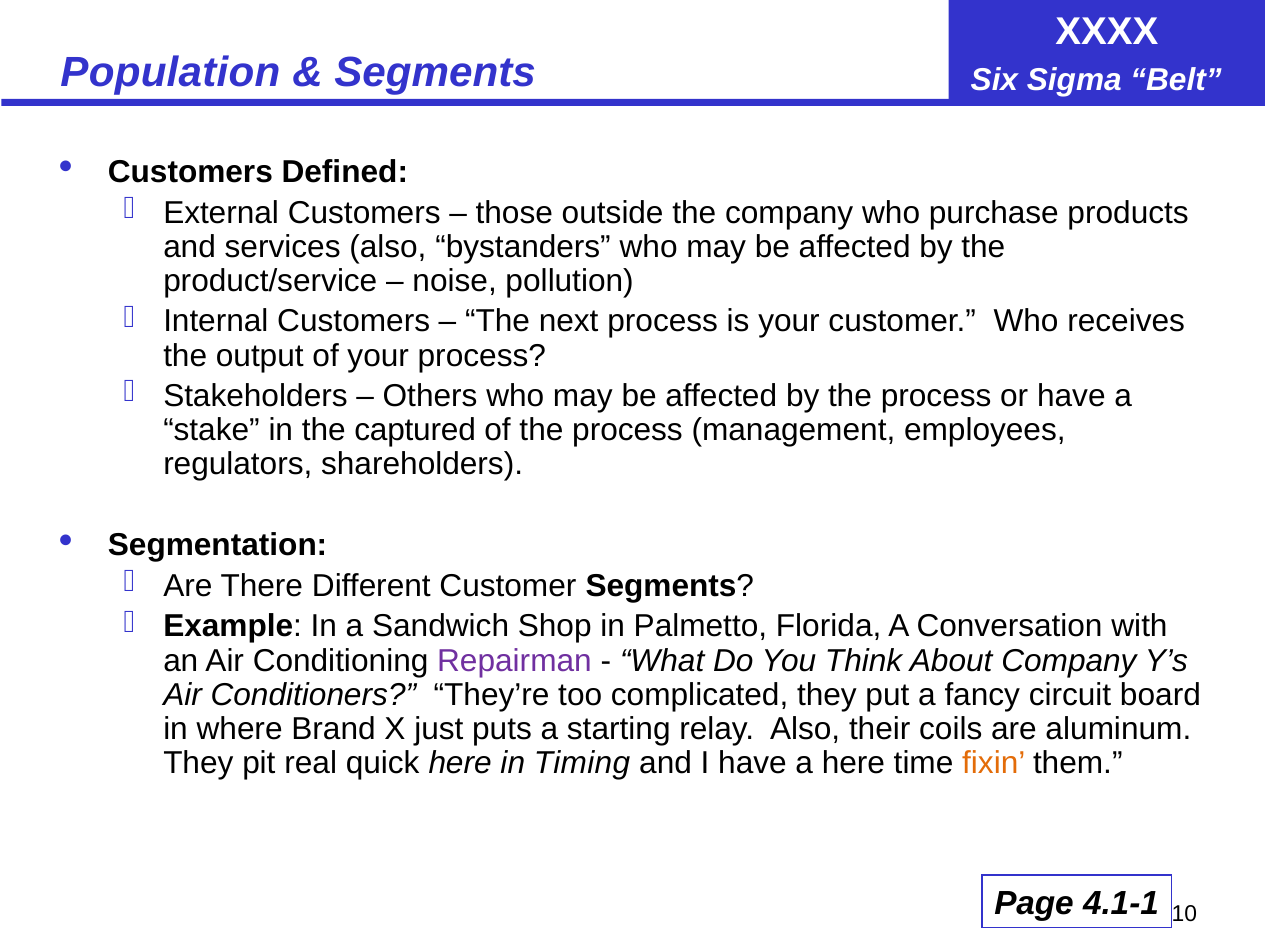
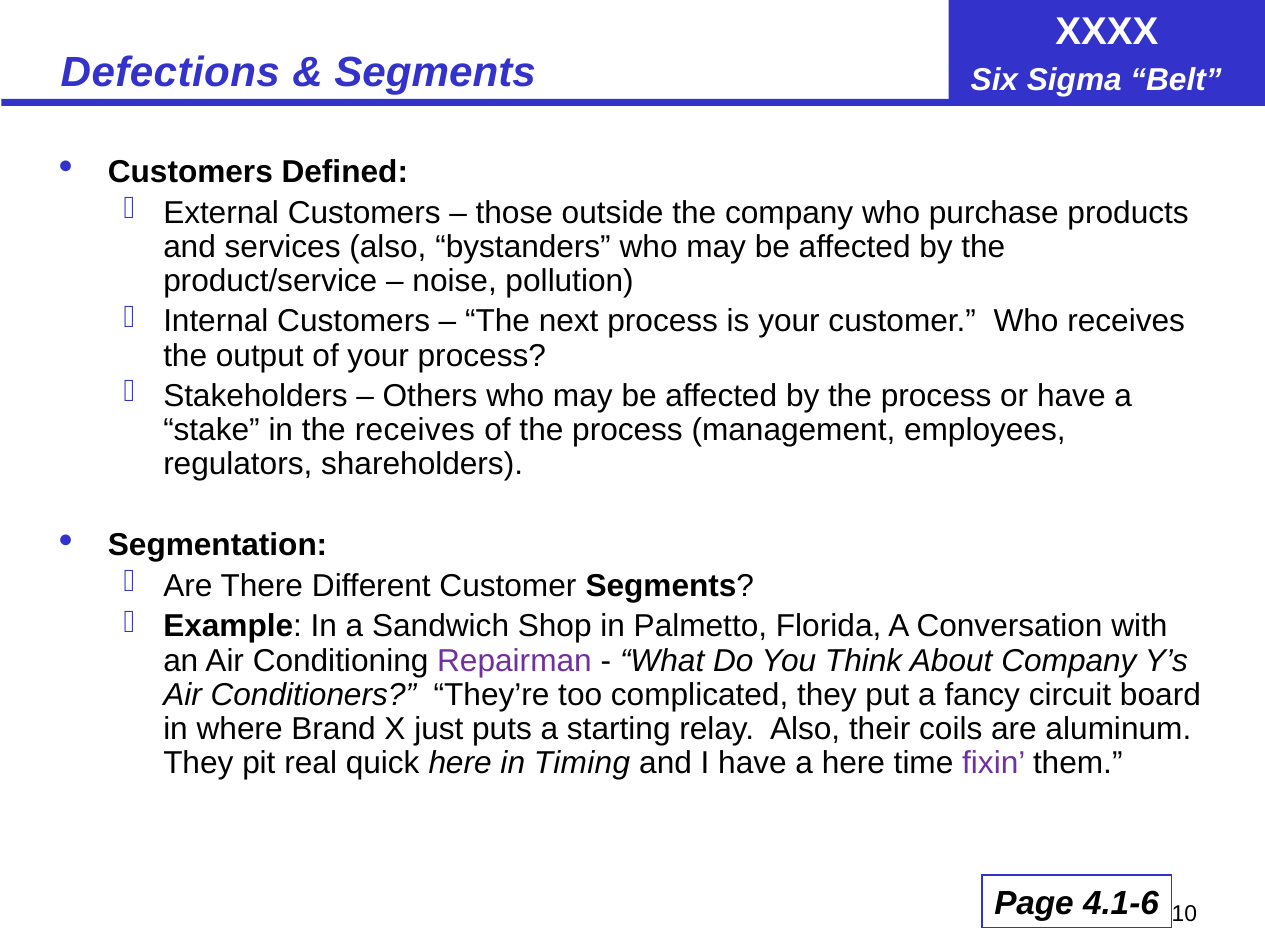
Population: Population -> Defections (170, 72)
the captured: captured -> receives (415, 430)
fixin colour: orange -> purple (994, 763)
4.1-1: 4.1-1 -> 4.1-6 (1121, 903)
